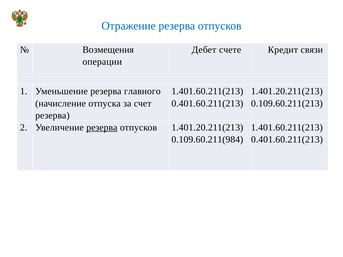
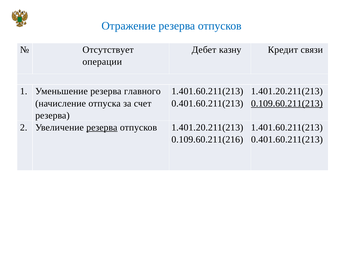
Возмещения: Возмещения -> Отсутствует (108, 50)
счете: счете -> казну (230, 50)
0.109.60.211(213 underline: none -> present (287, 103)
0.109.60.211(984: 0.109.60.211(984 -> 0.109.60.211(216 (207, 140)
